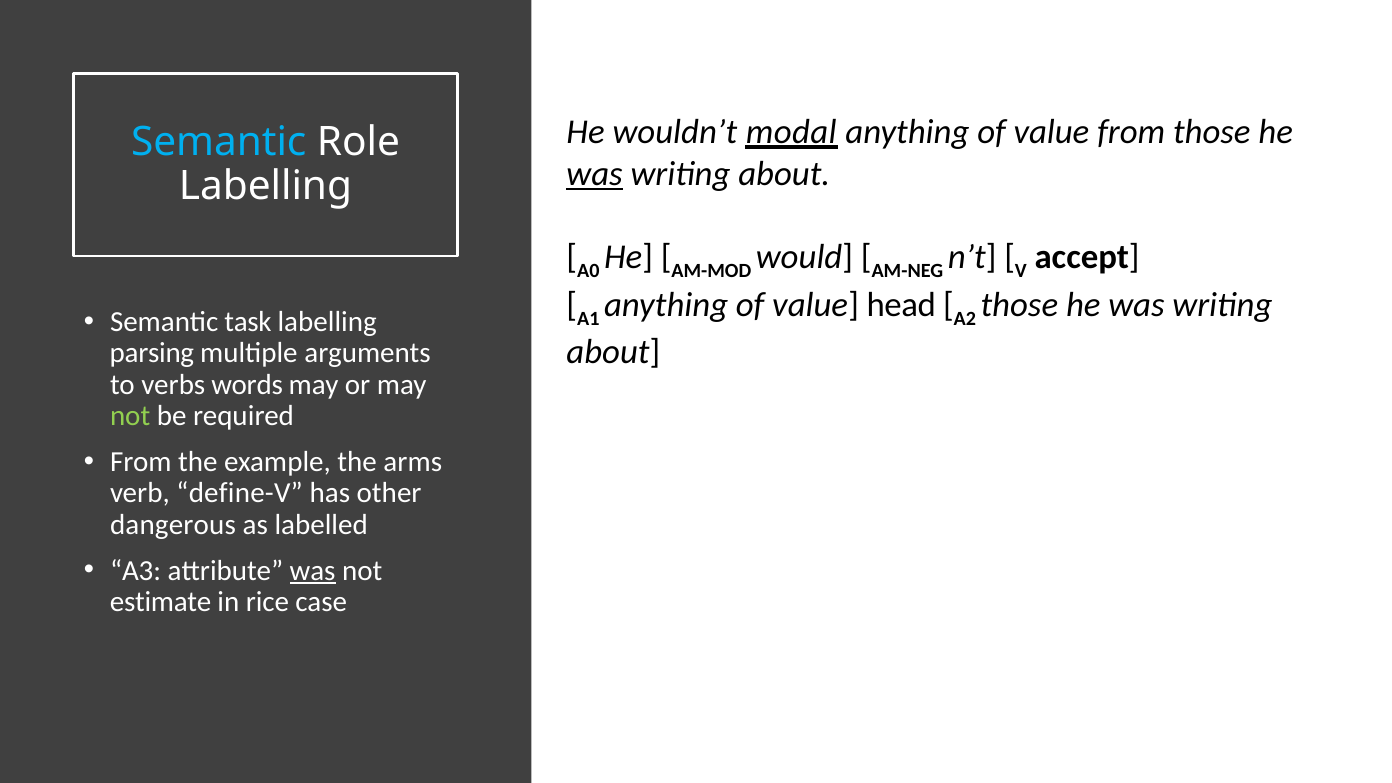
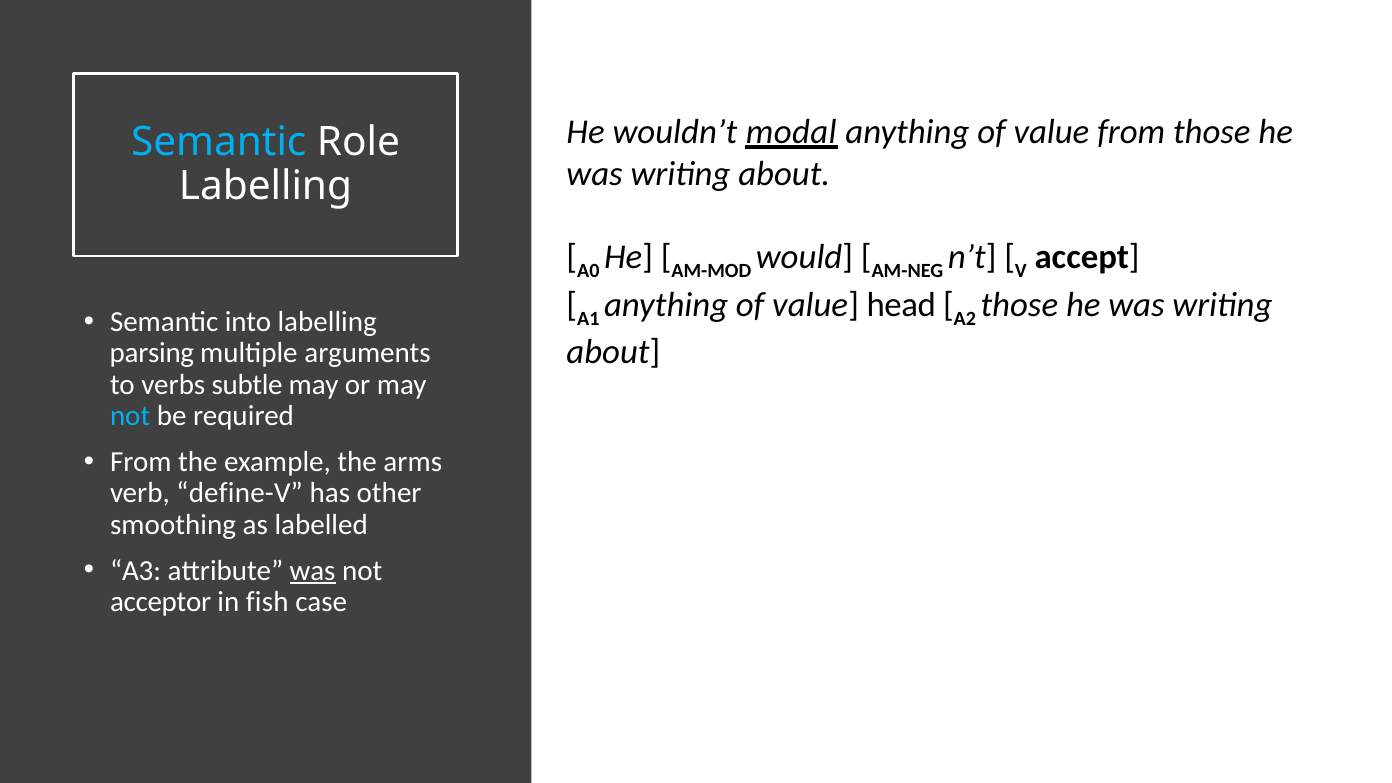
was underline: present -> none (595, 174)
task: task -> into (248, 322)
words: words -> subtle (247, 385)
not colour: light green -> light blue (130, 416)
dangerous: dangerous -> smoothing (173, 525)
estimate: estimate -> acceptor (161, 602)
rice: rice -> fish (267, 602)
